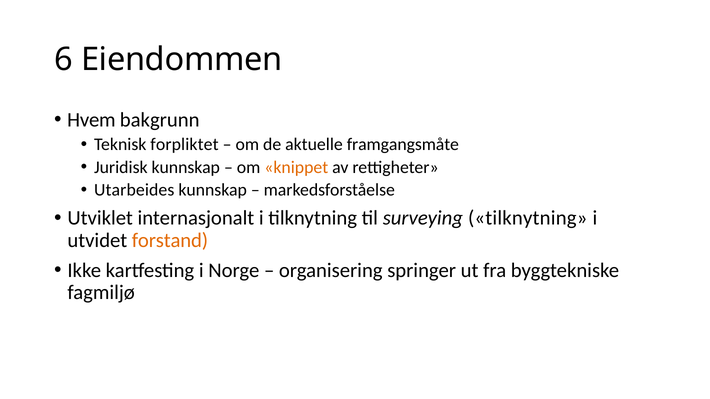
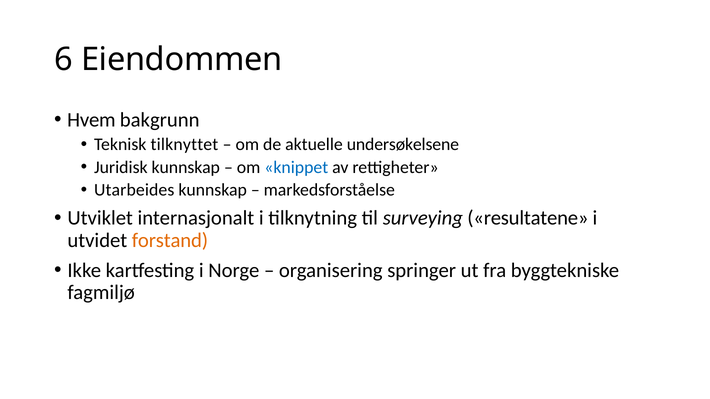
forpliktet: forpliktet -> tilknyttet (184, 145)
framgangsmåte: framgangsmåte -> undersøkelsene (403, 145)
knippet colour: orange -> blue (296, 167)
surveying tilknytning: tilknytning -> resultatene (528, 218)
